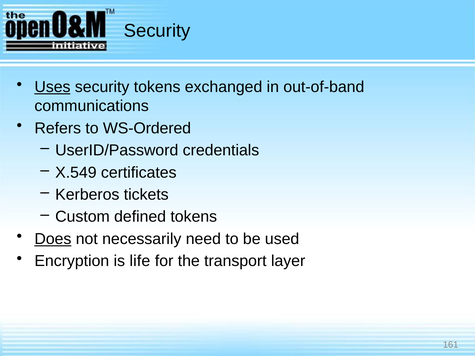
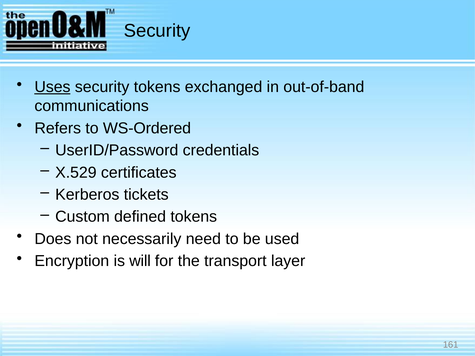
X.549: X.549 -> X.529 (76, 173)
Does underline: present -> none (53, 239)
life: life -> will (140, 261)
